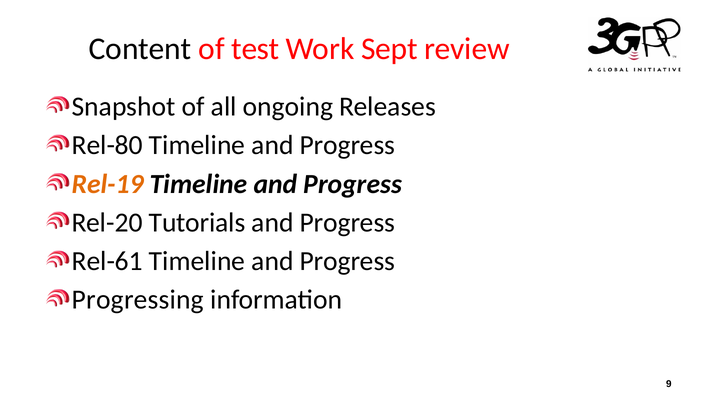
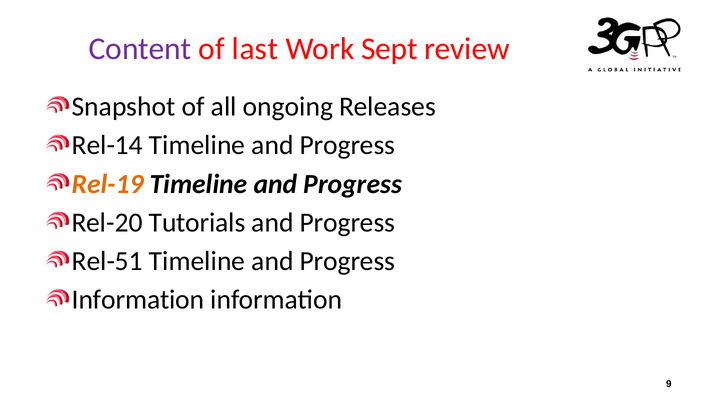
Content colour: black -> purple (140, 49)
test: test -> last (255, 49)
Rel-80: Rel-80 -> Rel-14 (107, 145)
Rel-61: Rel-61 -> Rel-51 (107, 261)
Progressing: Progressing -> Information (138, 300)
